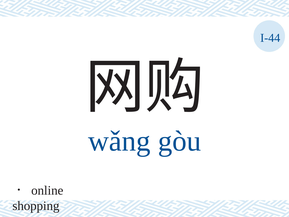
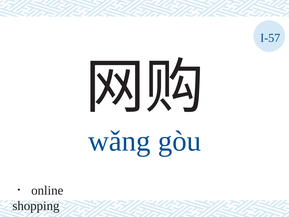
I-44: I-44 -> I-57 (270, 38)
